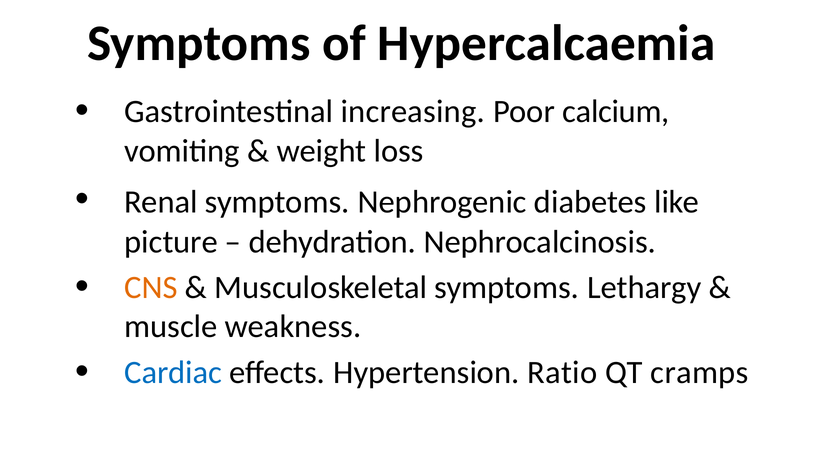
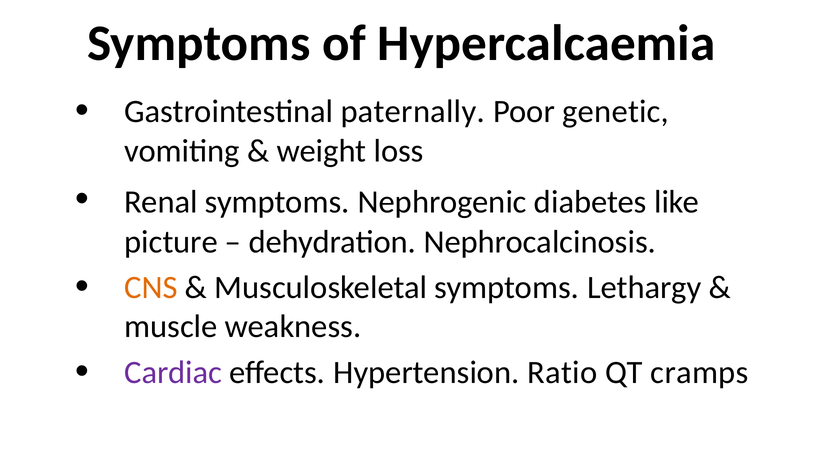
increasing: increasing -> paternally (413, 112)
calcium: calcium -> genetic (616, 112)
Cardiac colour: blue -> purple (173, 373)
